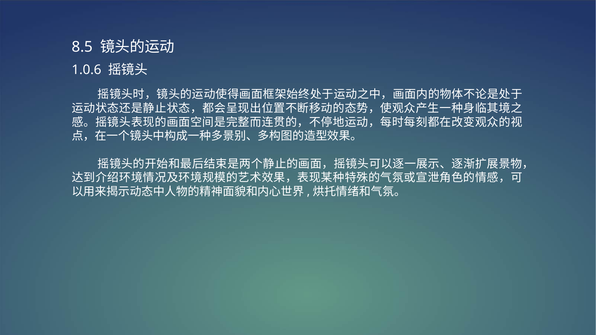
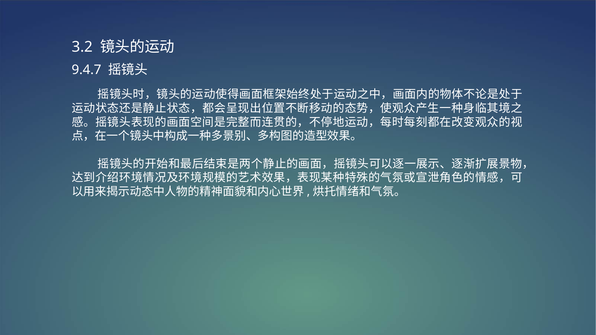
8.5: 8.5 -> 3.2 (82, 47)
1.0.6: 1.0.6 -> 9.4.7 (87, 70)
